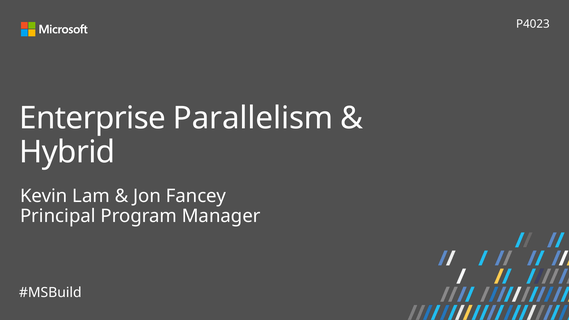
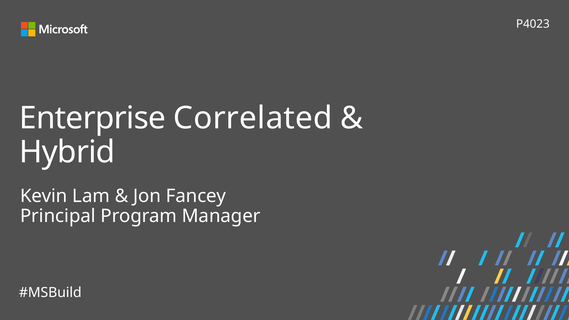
Parallelism: Parallelism -> Correlated (253, 118)
